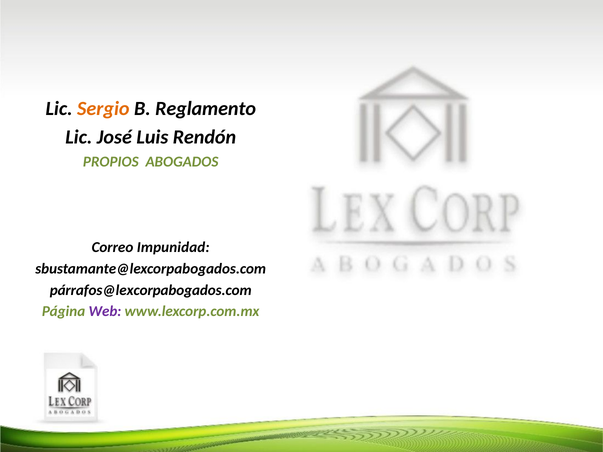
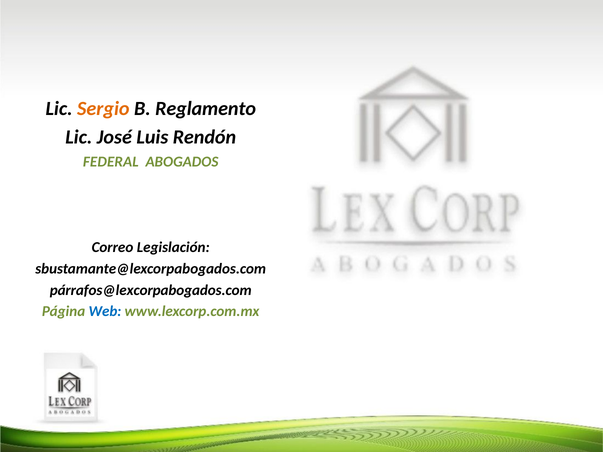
PROPIOS: PROPIOS -> FEDERAL (111, 162)
Impunidad: Impunidad -> Legislación (173, 247)
Web colour: purple -> blue (105, 312)
